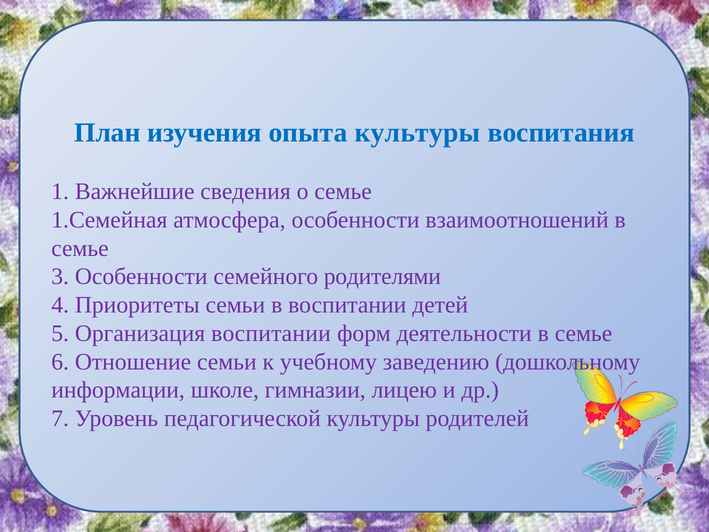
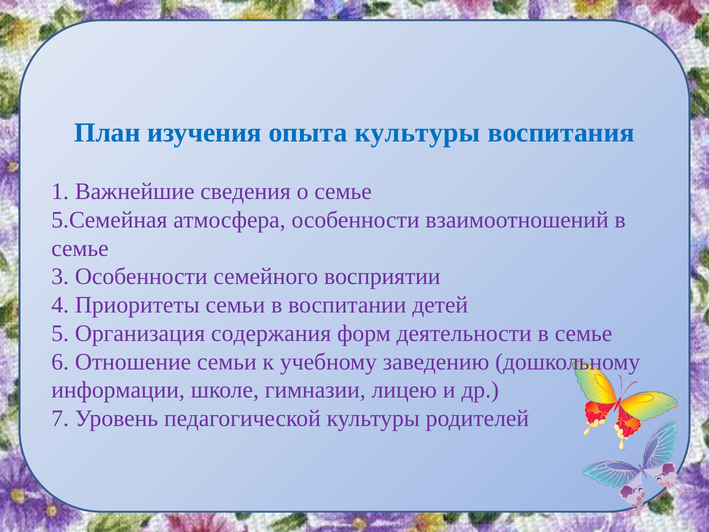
1.Семейная: 1.Семейная -> 5.Семейная (109, 220)
родителями: родителями -> восприятии (382, 276)
Организация воспитании: воспитании -> содержания (271, 333)
